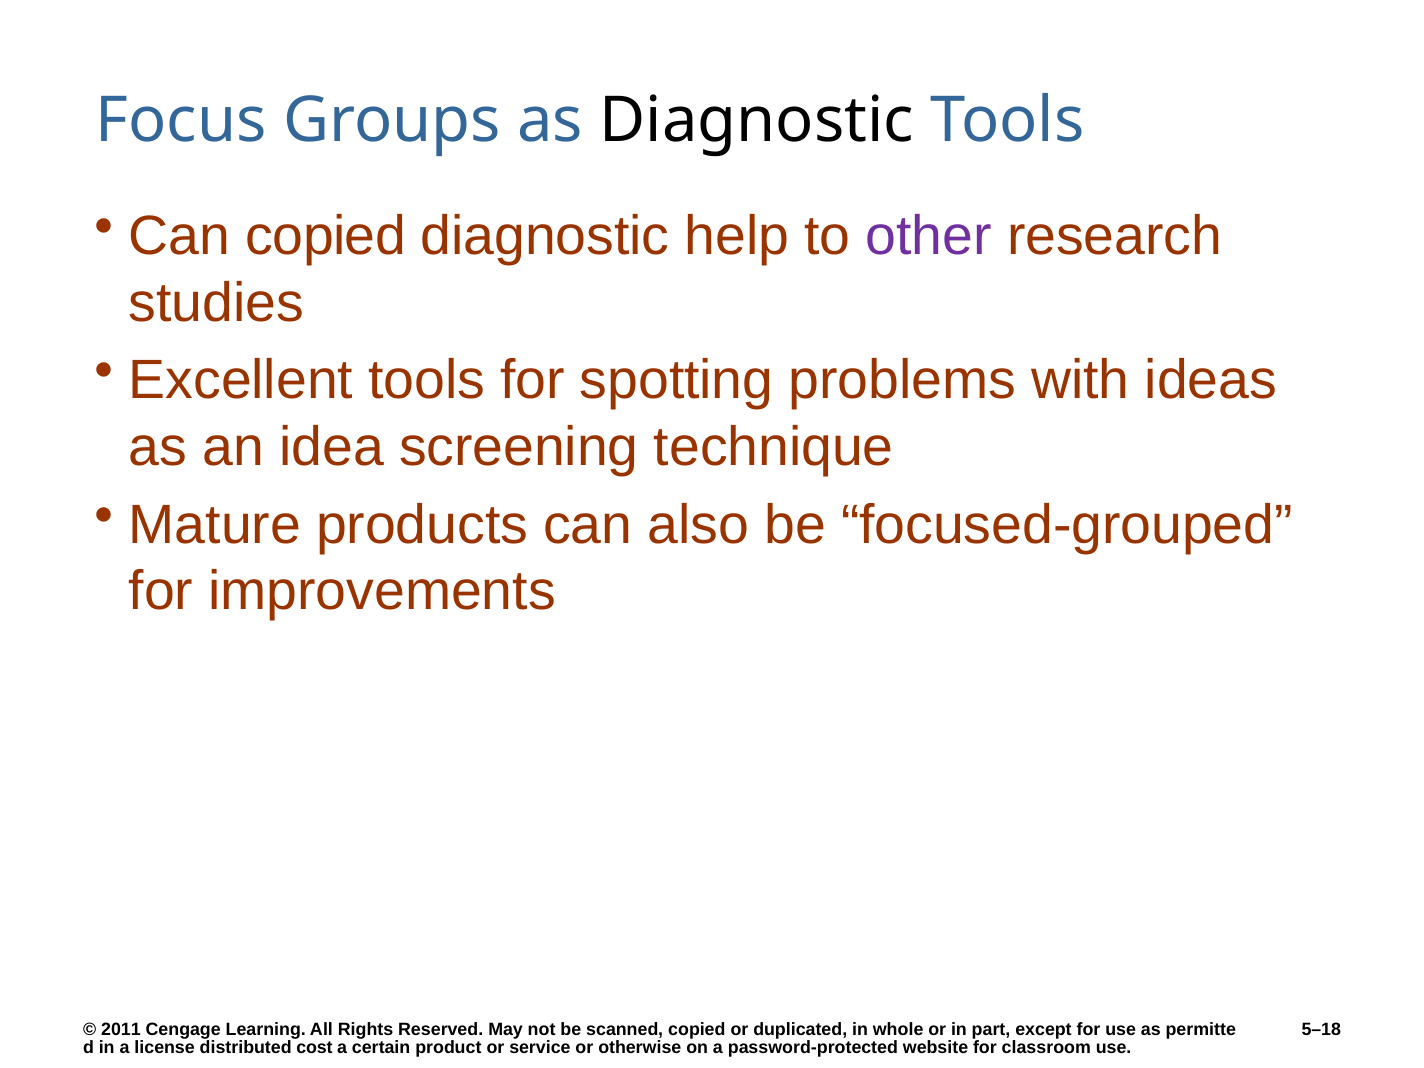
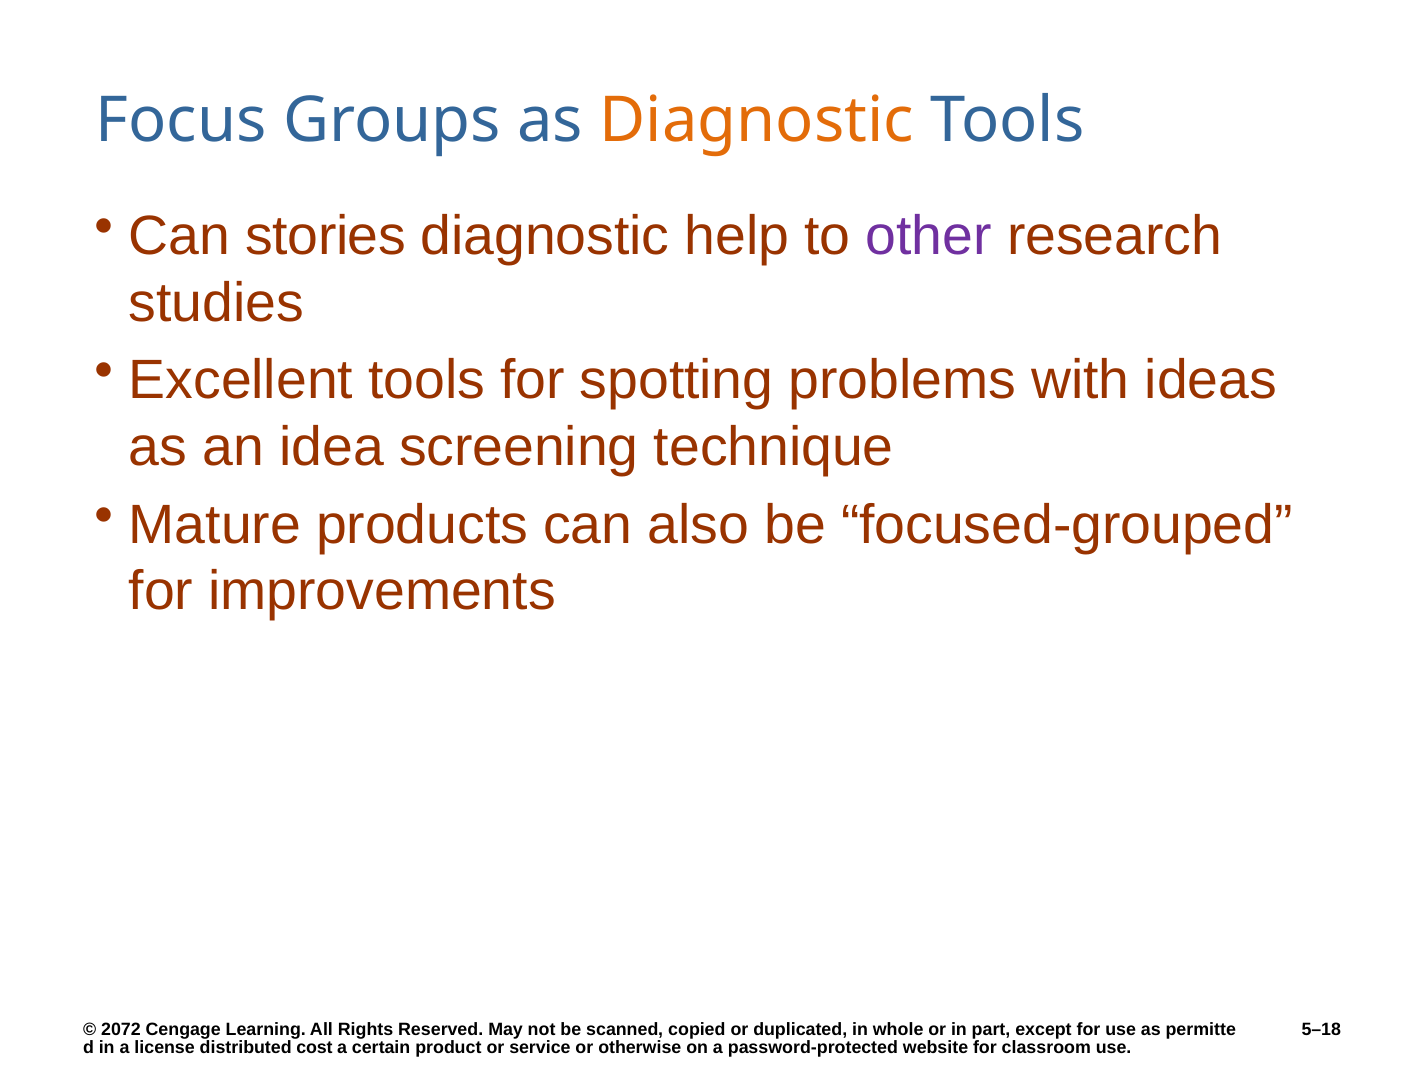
Diagnostic colour: black -> orange (757, 121)
Can copied: copied -> stories (326, 237)
2011: 2011 -> 2072 (121, 1030)
